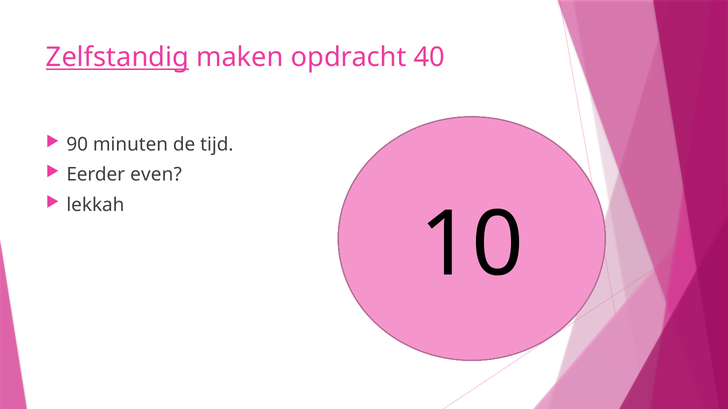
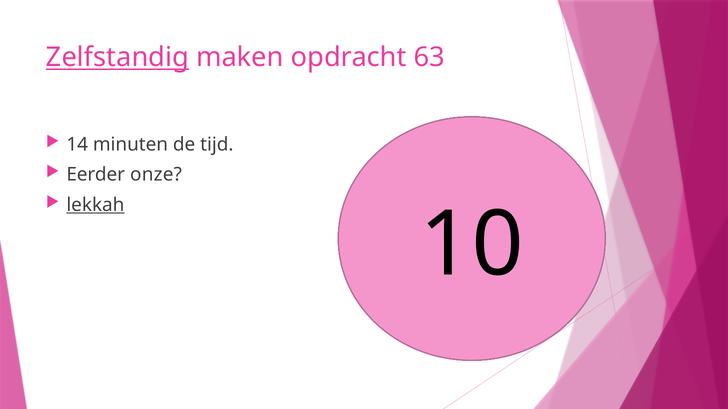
40: 40 -> 63 (429, 57)
90: 90 -> 14 (77, 144)
even: even -> onze (156, 175)
lekkah underline: none -> present (95, 205)
